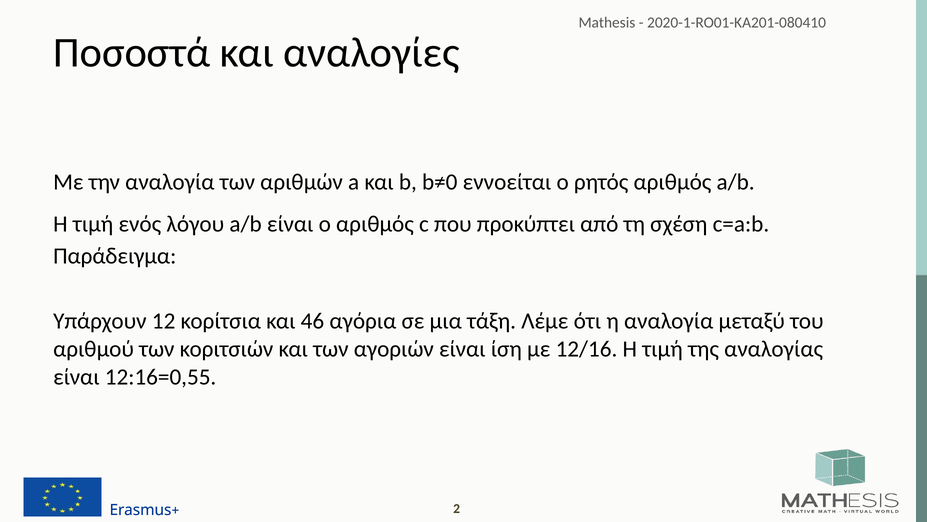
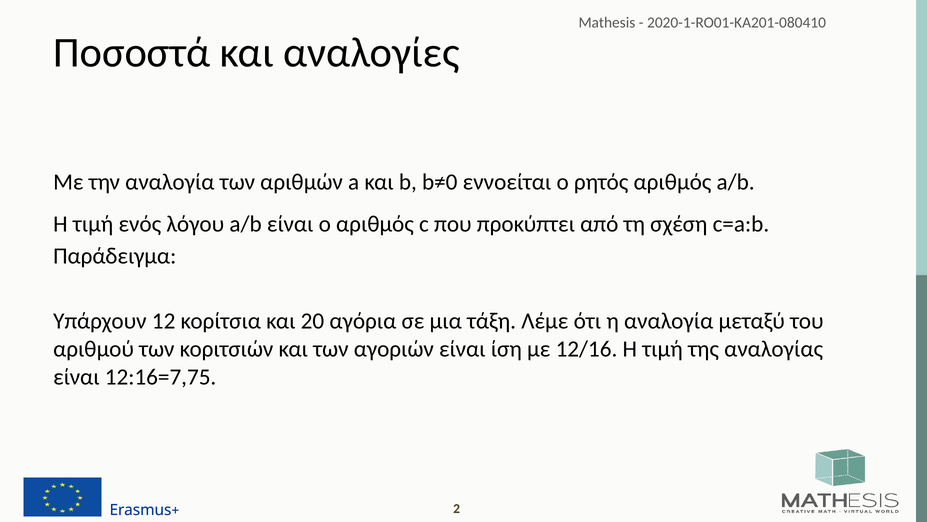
46: 46 -> 20 (312, 321)
12:16=0,55: 12:16=0,55 -> 12:16=7,75 (161, 377)
